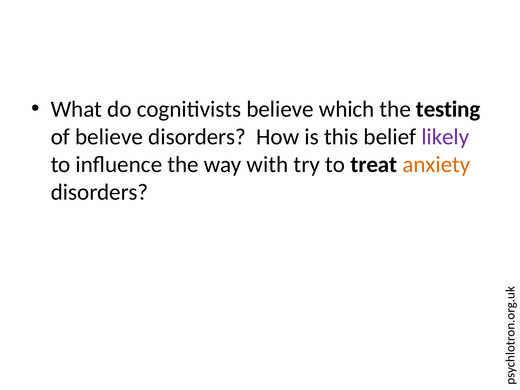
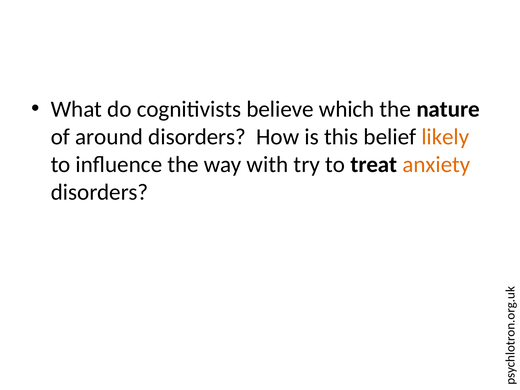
testing: testing -> nature (448, 109)
of believe: believe -> around (109, 137)
likely colour: purple -> orange (445, 137)
